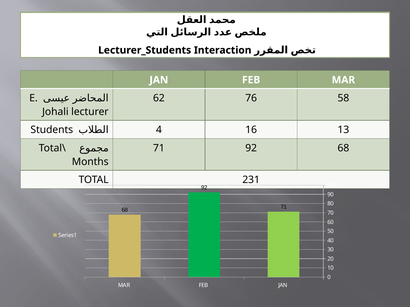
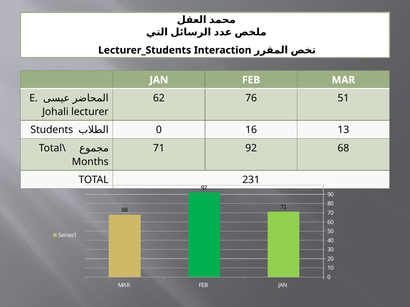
58: 58 -> 51 (343, 98)
Students 4: 4 -> 0 (159, 130)
